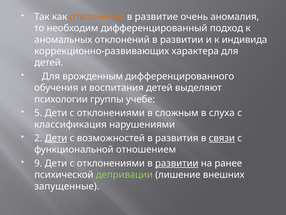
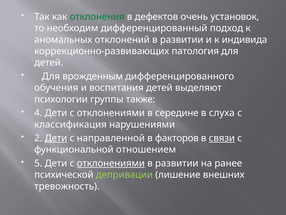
отклонения colour: orange -> green (97, 17)
развитие: развитие -> дефектов (156, 17)
аномалия: аномалия -> установок (235, 17)
характера: характера -> патология (195, 51)
учебе: учебе -> также (141, 99)
5: 5 -> 4 (38, 113)
сложным: сложным -> середине (177, 113)
возможностей: возможностей -> направленной (111, 138)
развития: развития -> факторов (177, 138)
9: 9 -> 5 (38, 163)
отклонениями underline: none -> present (111, 163)
развитии underline: present -> none (177, 163)
запущенные: запущенные -> тревожность (67, 186)
